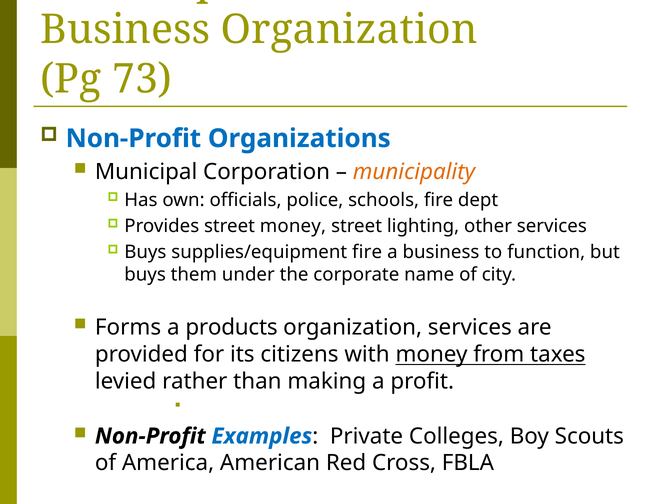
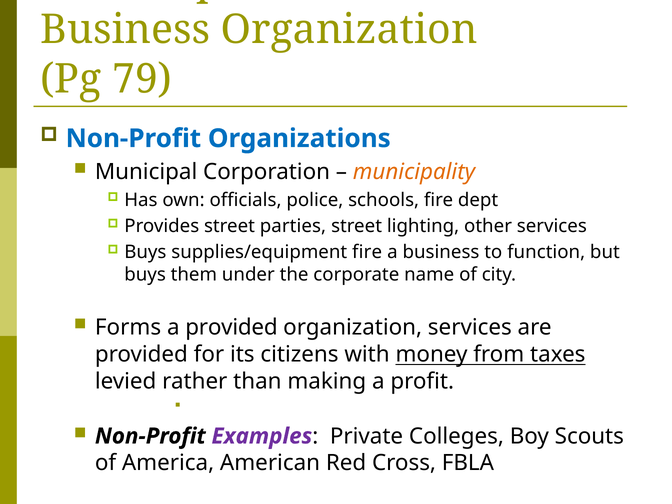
73: 73 -> 79 (142, 79)
street money: money -> parties (293, 226)
a products: products -> provided (231, 328)
Examples colour: blue -> purple (262, 436)
